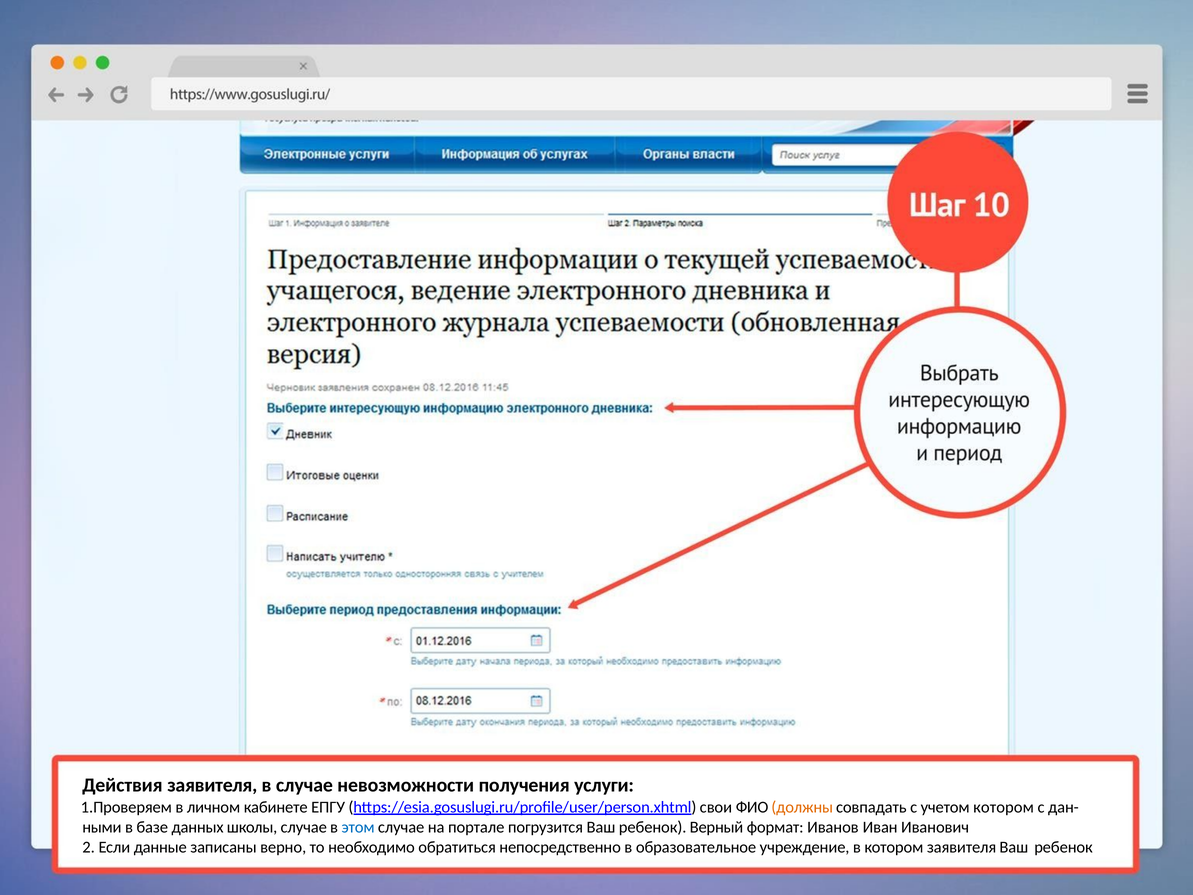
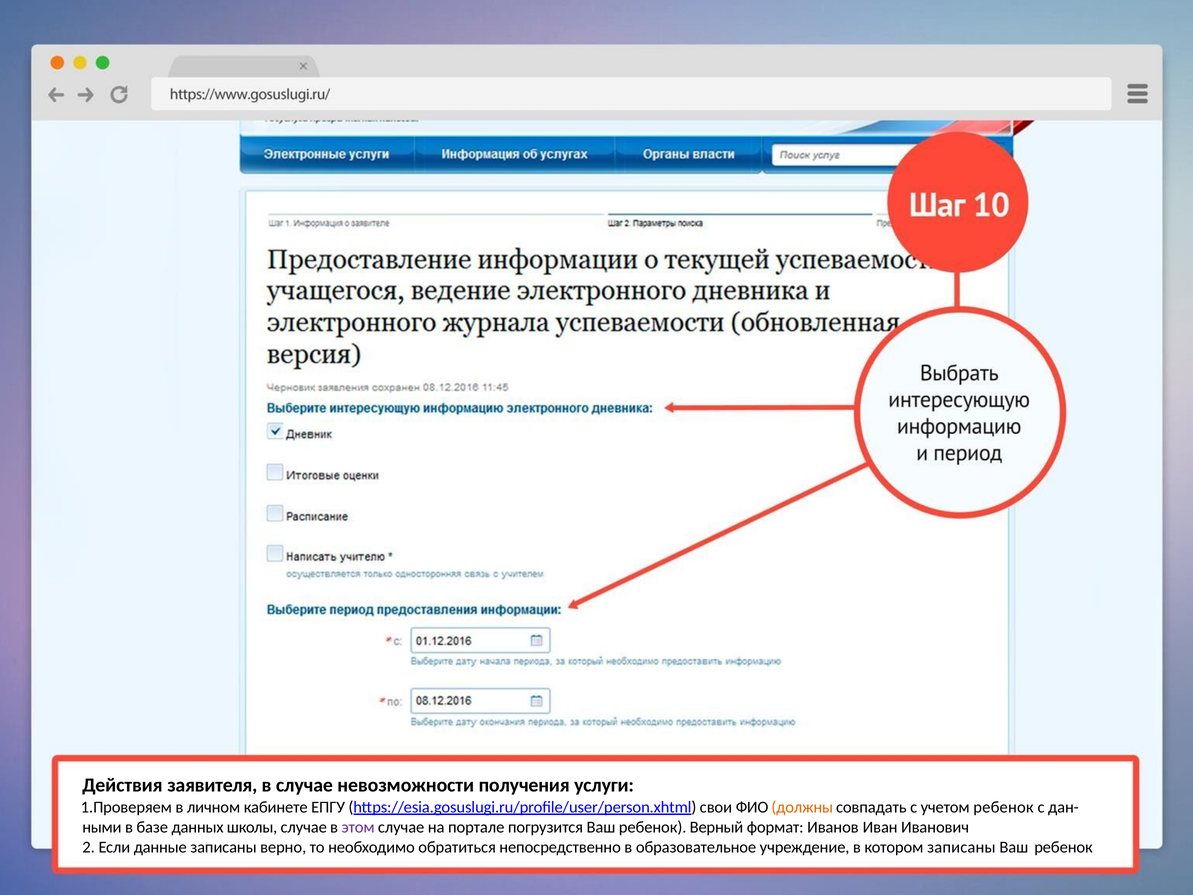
учетом котором: котором -> ребенок (1003, 807)
этом colour: blue -> purple (358, 827)
котором заявителя: заявителя -> записаны (961, 847)
